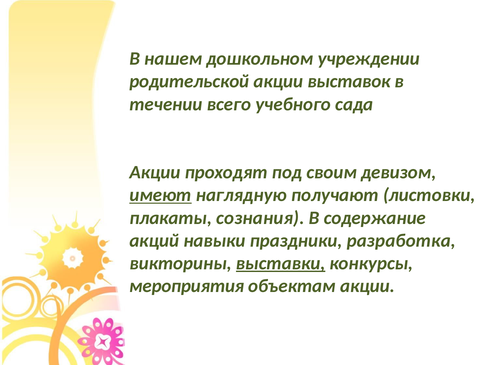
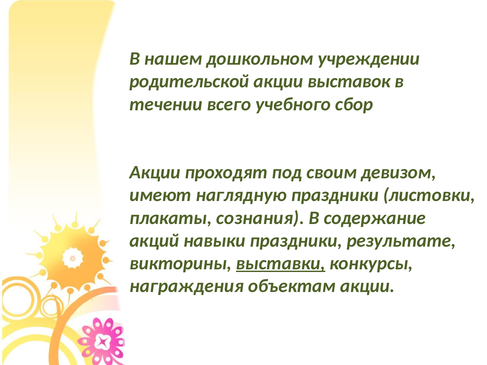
сада: сада -> сбор (354, 104)
имеют underline: present -> none (160, 195)
наглядную получают: получают -> праздники (335, 195)
разработка: разработка -> результате (401, 241)
мероприятия: мероприятия -> награждения (187, 286)
